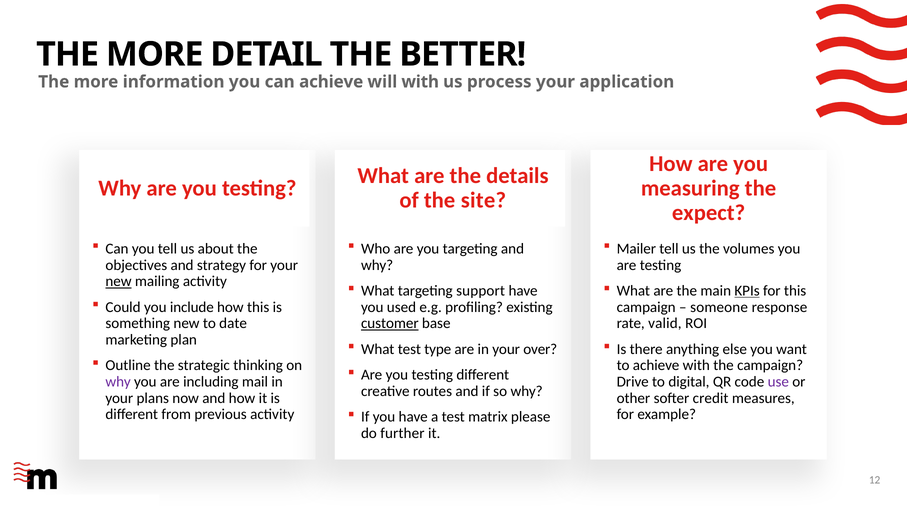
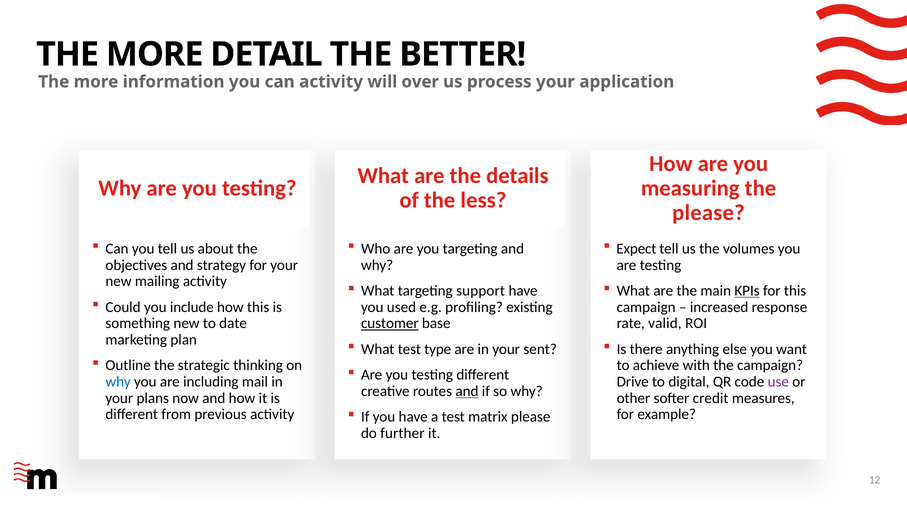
can achieve: achieve -> activity (331, 82)
will with: with -> over (420, 82)
site: site -> less (483, 200)
expect: expect -> please (708, 213)
Mailer: Mailer -> Expect (636, 249)
new underline: present -> none (119, 281)
someone: someone -> increased (719, 307)
over: over -> sent (540, 349)
why colour: purple -> blue (118, 382)
and underline: none -> present (467, 391)
